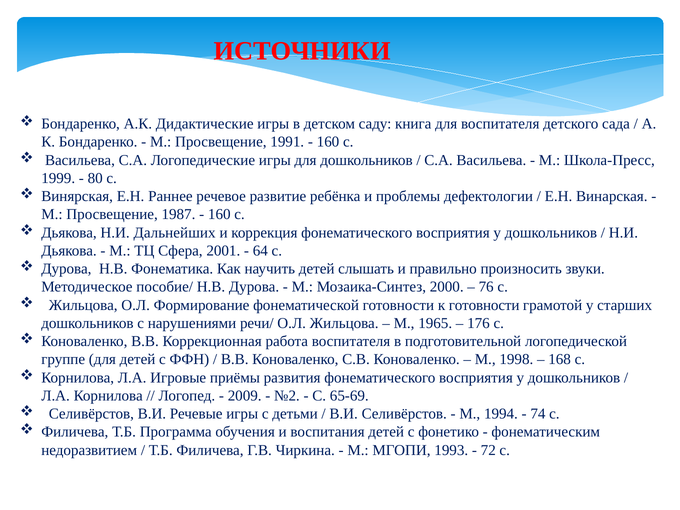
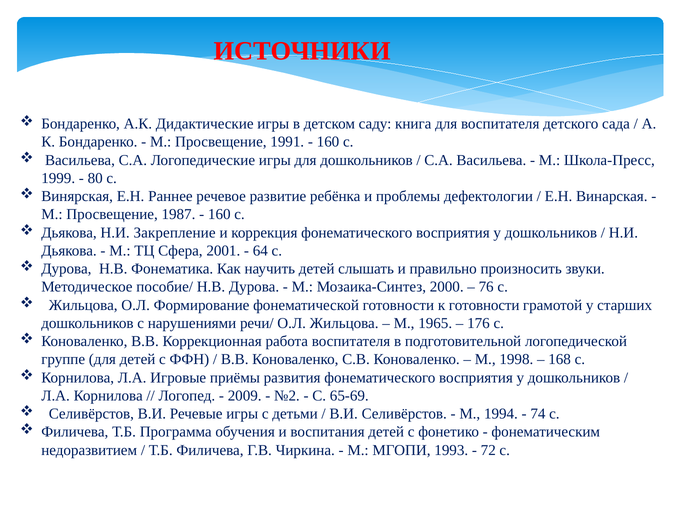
Дальнейших: Дальнейших -> Закрепление (175, 233)
